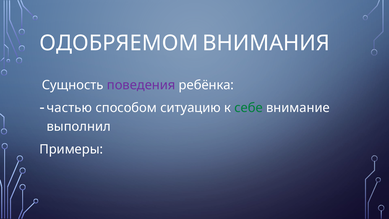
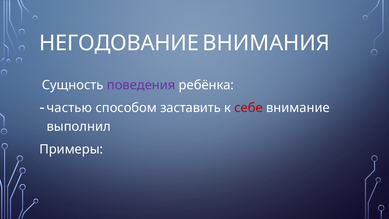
ОДОБРЯЕМОМ: ОДОБРЯЕМОМ -> НЕГОДОВАНИЕ (119, 43)
ситуацию: ситуацию -> заставить (191, 108)
себе colour: green -> red (249, 108)
